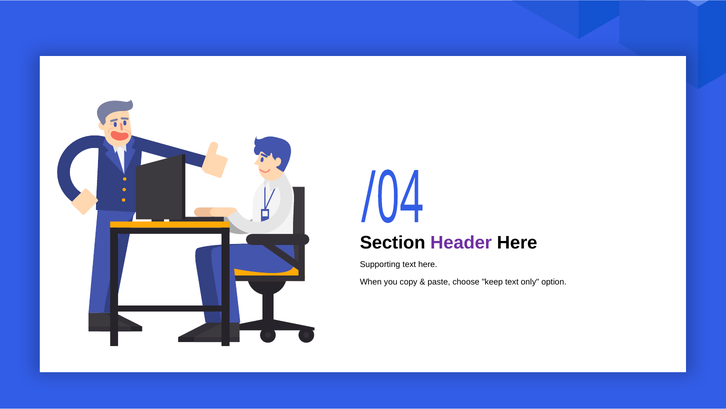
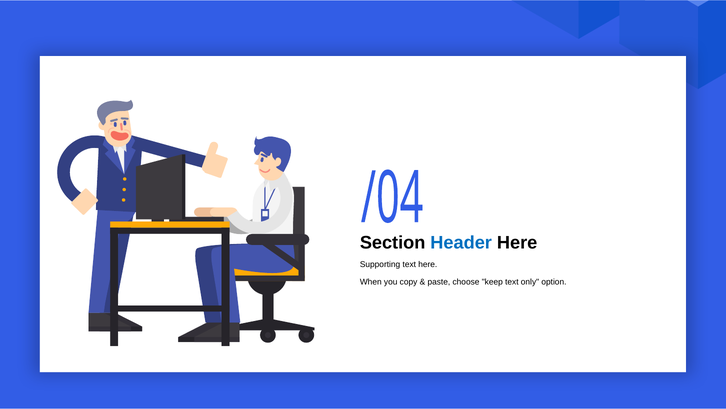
Header colour: purple -> blue (461, 242)
